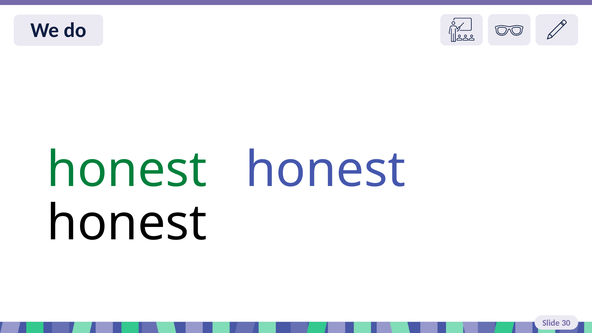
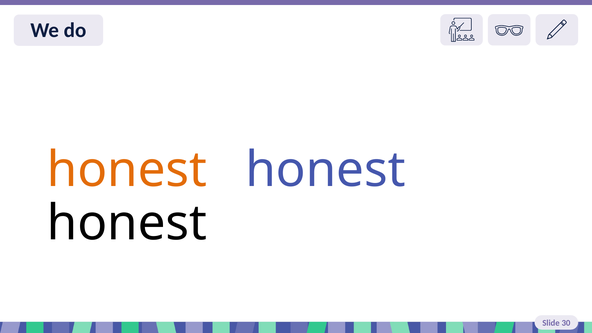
honest colour: green -> orange (127, 170)
